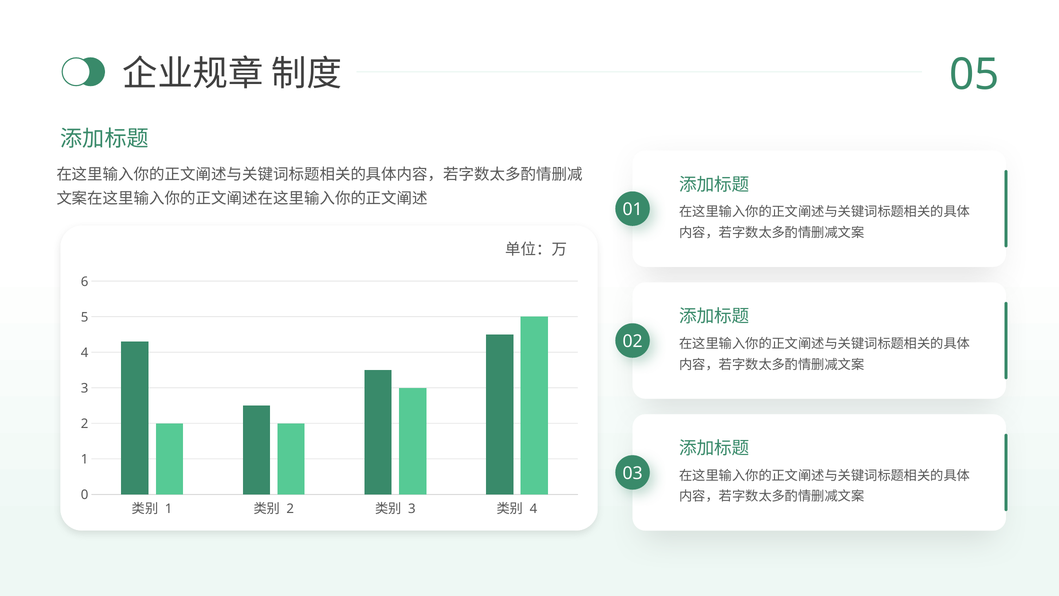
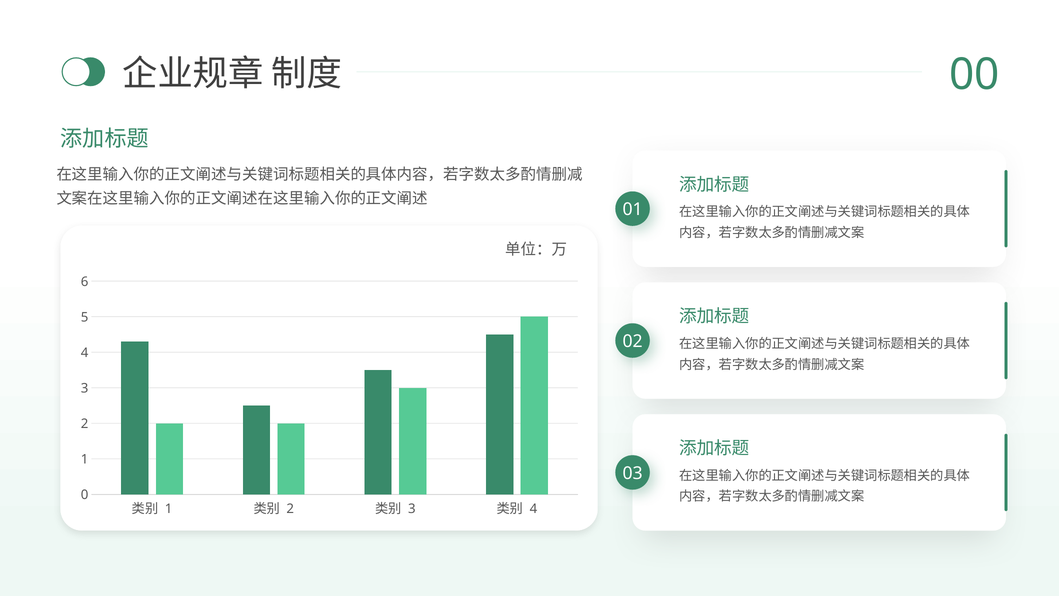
05: 05 -> 00 (974, 74)
